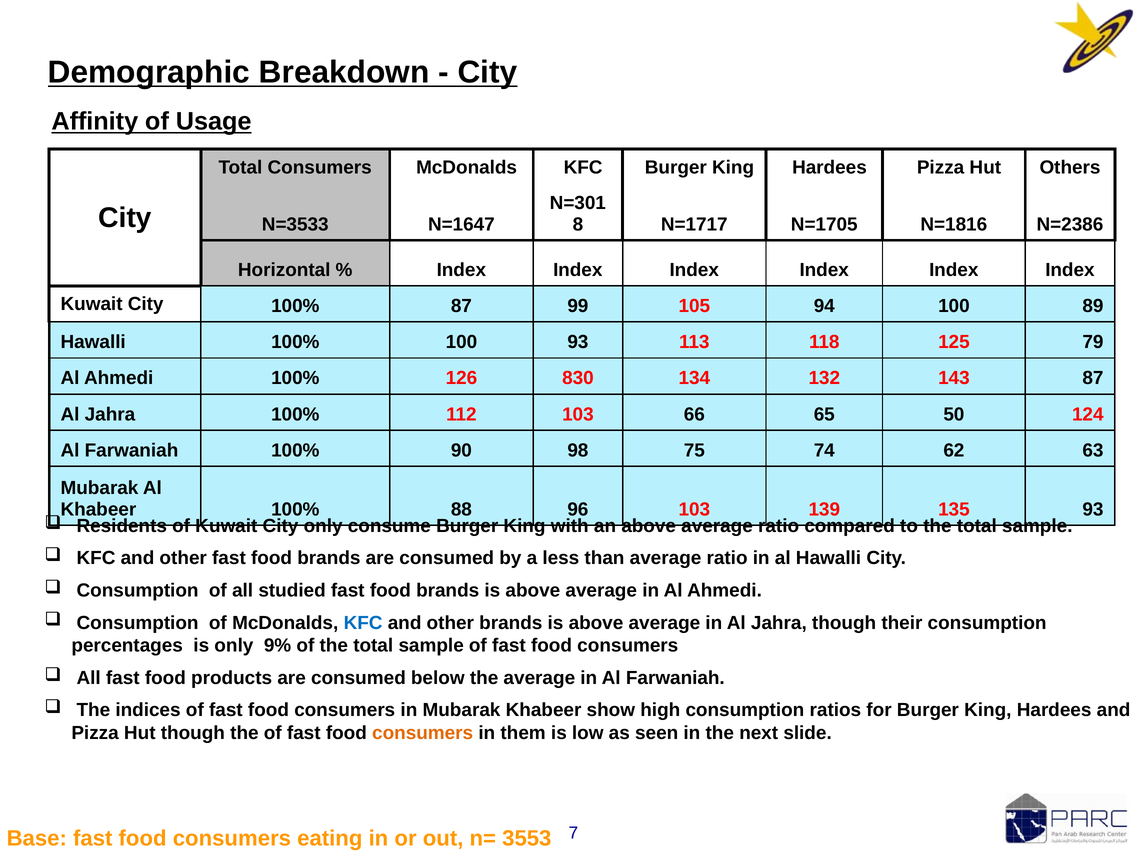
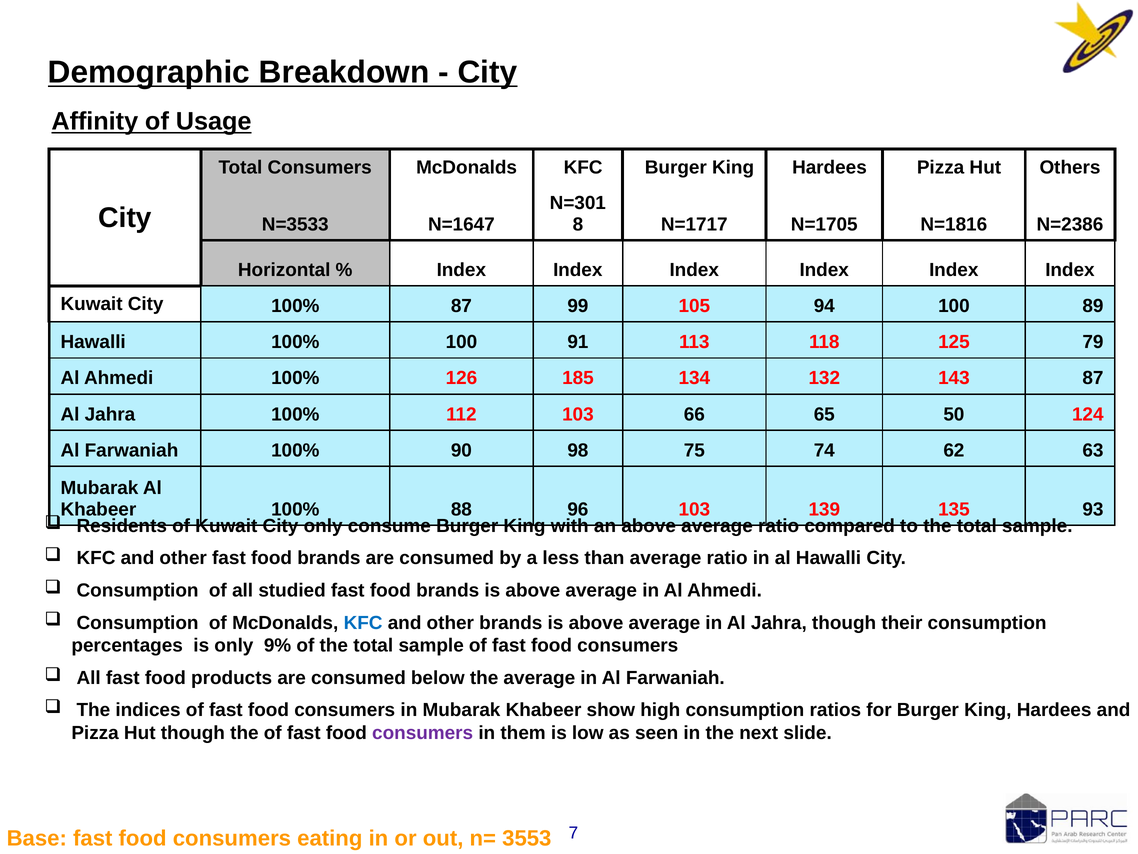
100 93: 93 -> 91 (578, 342)
830: 830 -> 185 (578, 378)
consumers colour: orange -> purple (423, 732)
